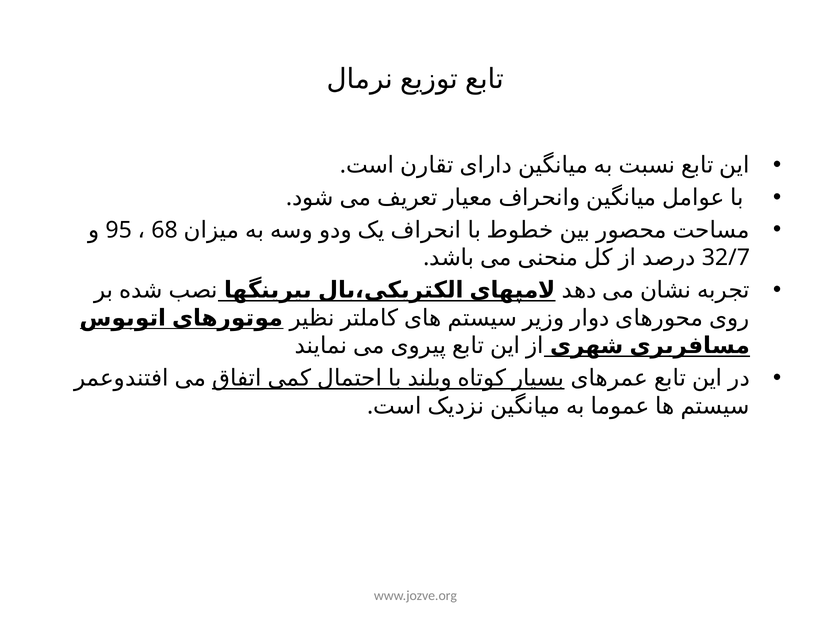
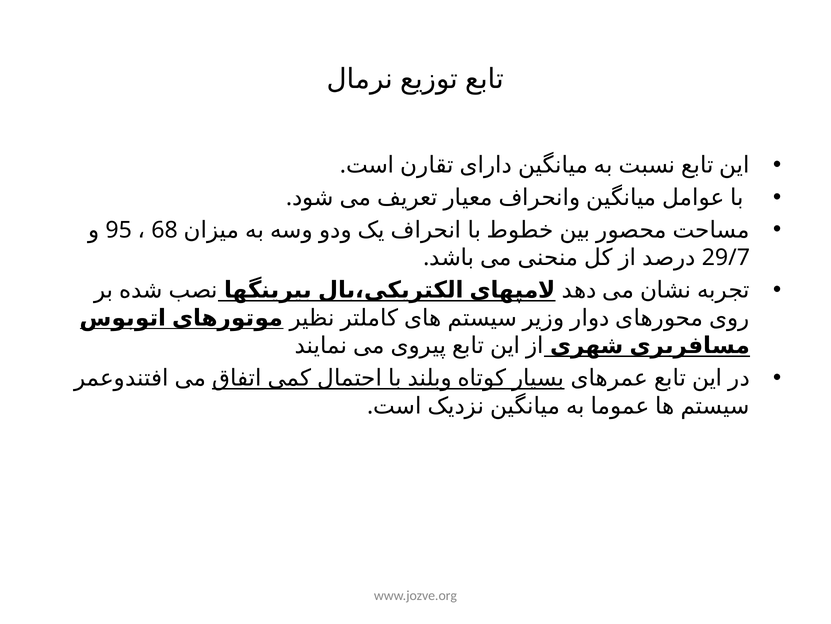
32/7: 32/7 -> 29/7 (726, 258)
